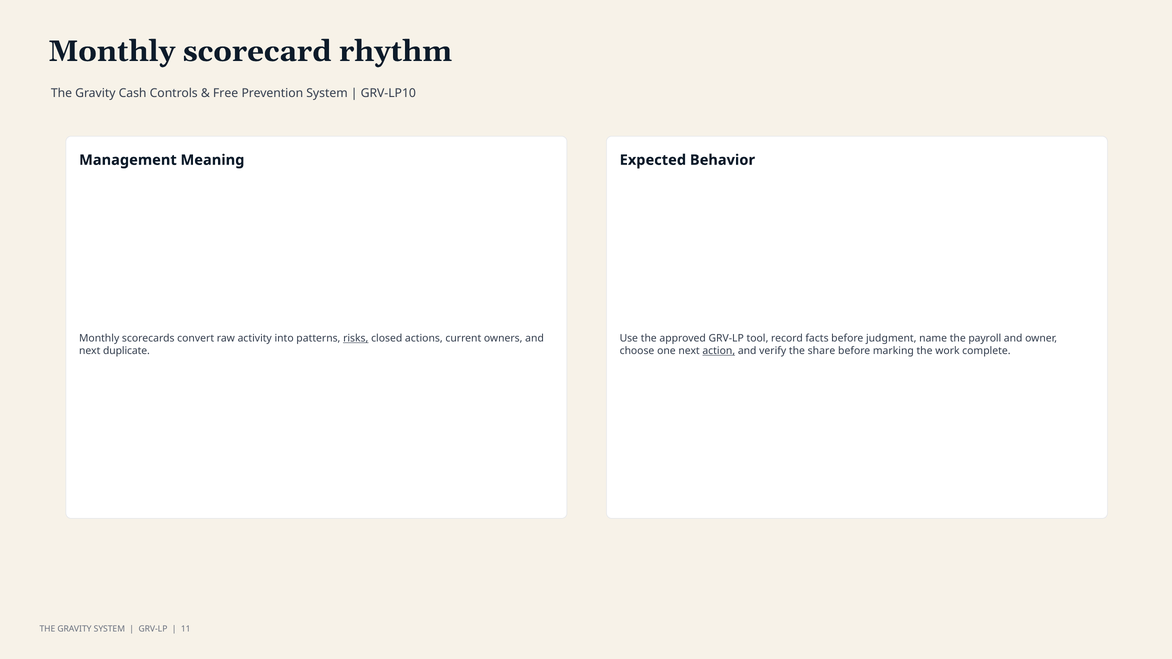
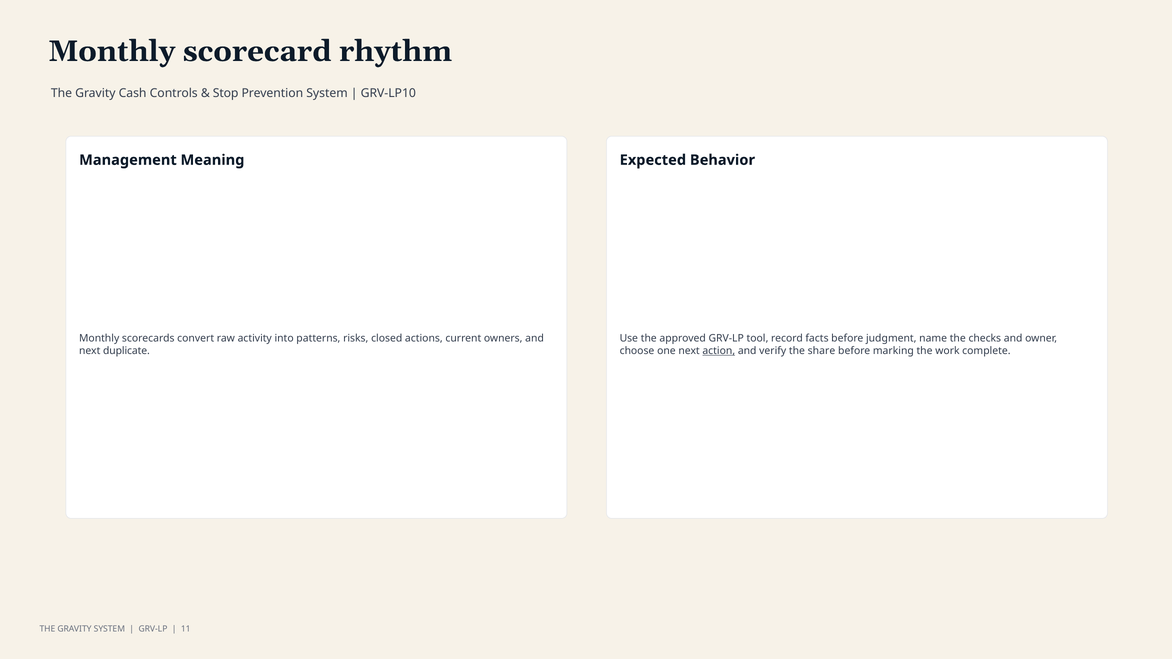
Free: Free -> Stop (226, 93)
risks underline: present -> none (356, 339)
payroll: payroll -> checks (985, 339)
